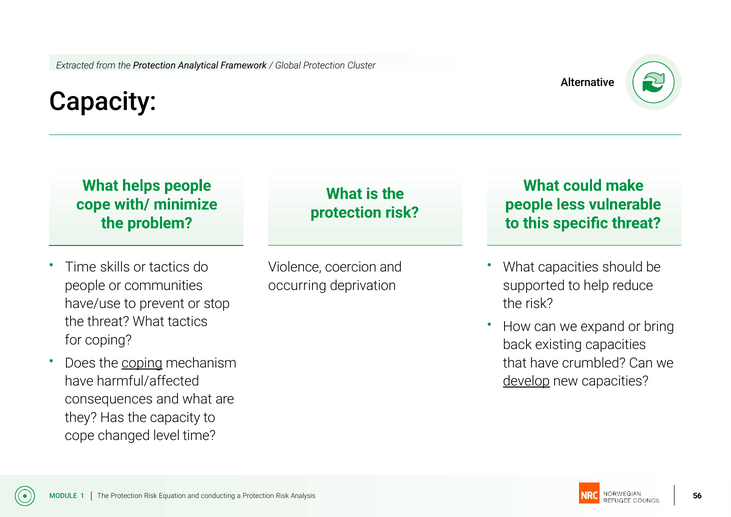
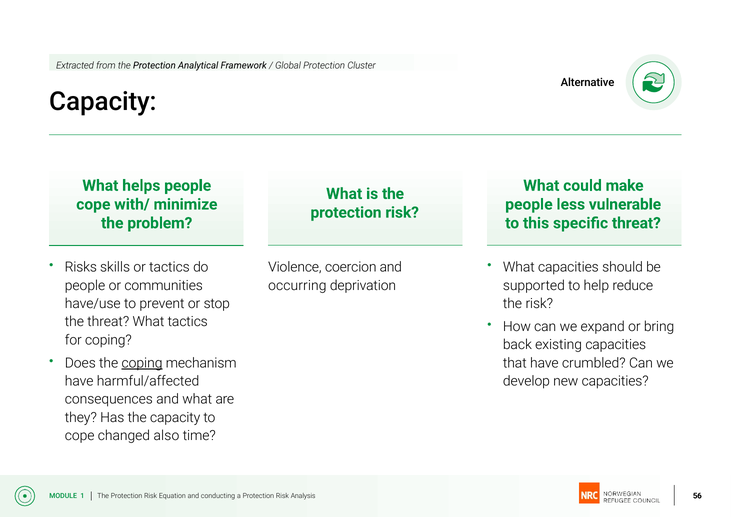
Time: Time -> Risks (81, 267)
develop underline: present -> none (526, 381)
level: level -> also (166, 436)
